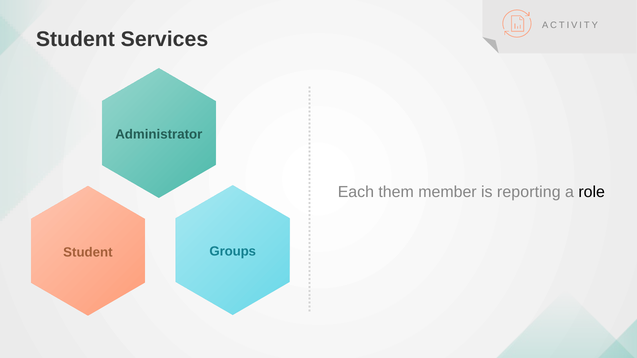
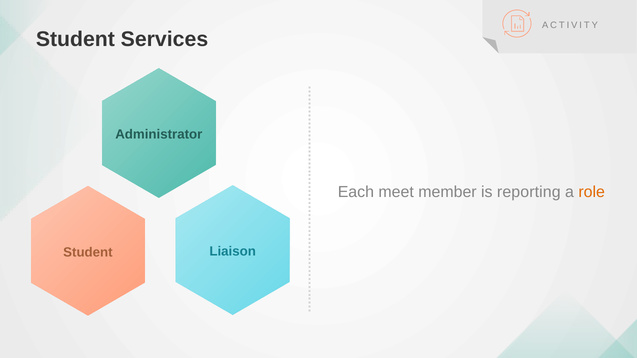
them: them -> meet (396, 192)
role colour: black -> orange (592, 192)
Groups: Groups -> Liaison (233, 252)
